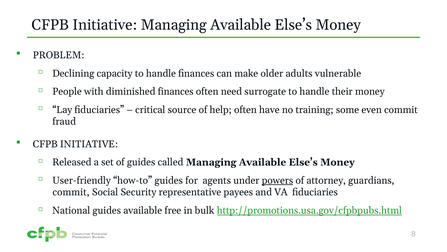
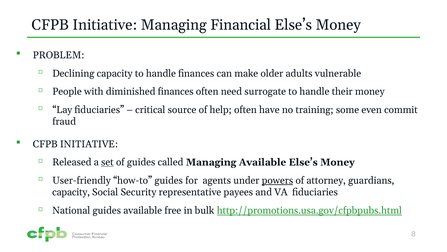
Initiative Managing Available: Available -> Financial (241, 25)
set underline: none -> present (107, 162)
commit: commit -> capacity (71, 192)
